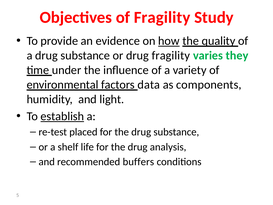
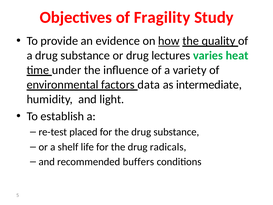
drug fragility: fragility -> lectures (171, 56)
they: they -> heat (237, 56)
components: components -> intermediate (209, 85)
establish underline: present -> none (62, 116)
analysis: analysis -> radicals (168, 147)
